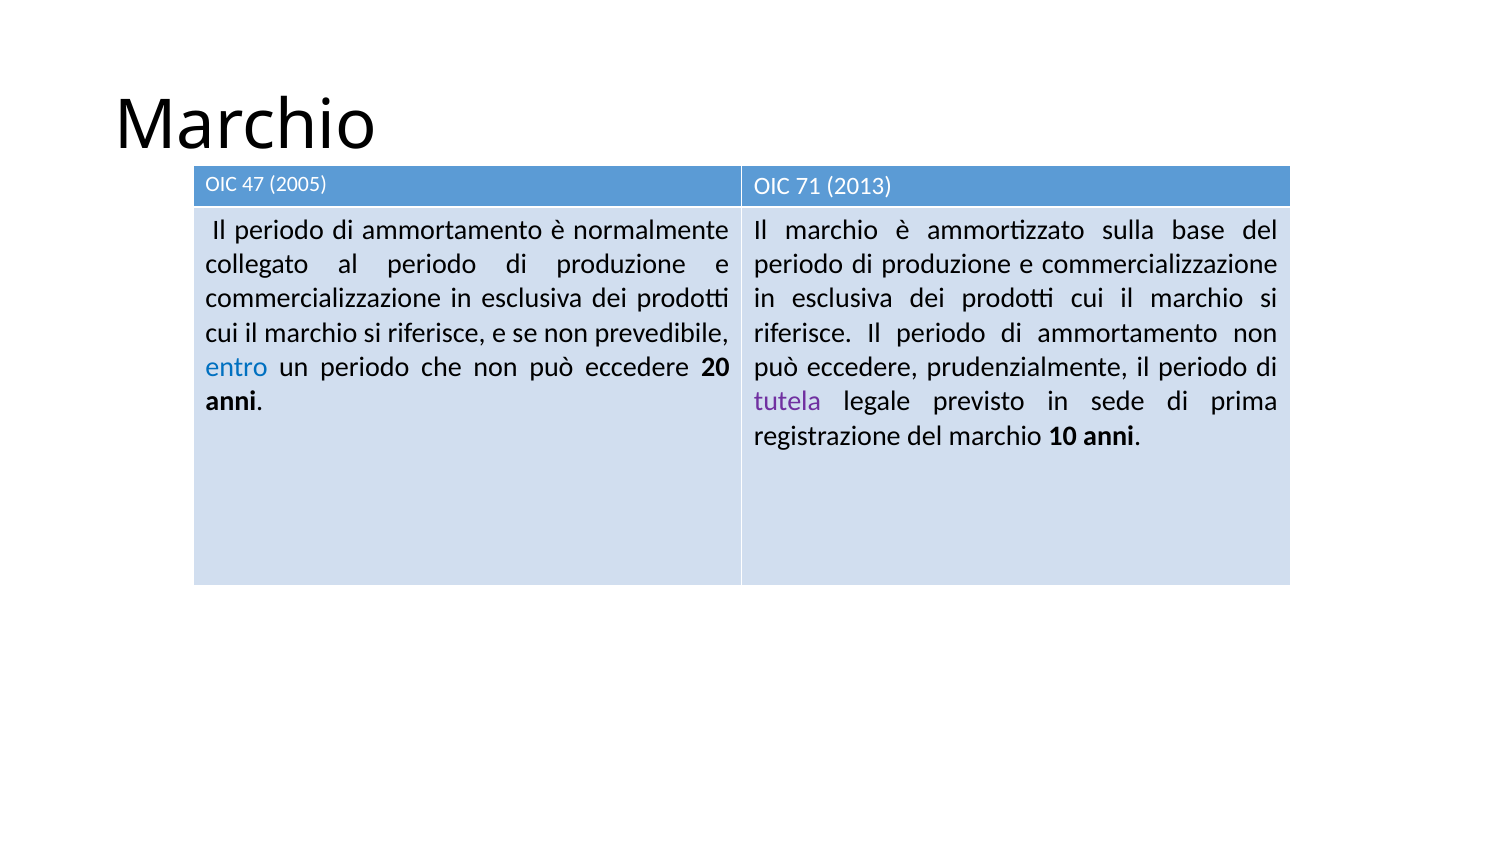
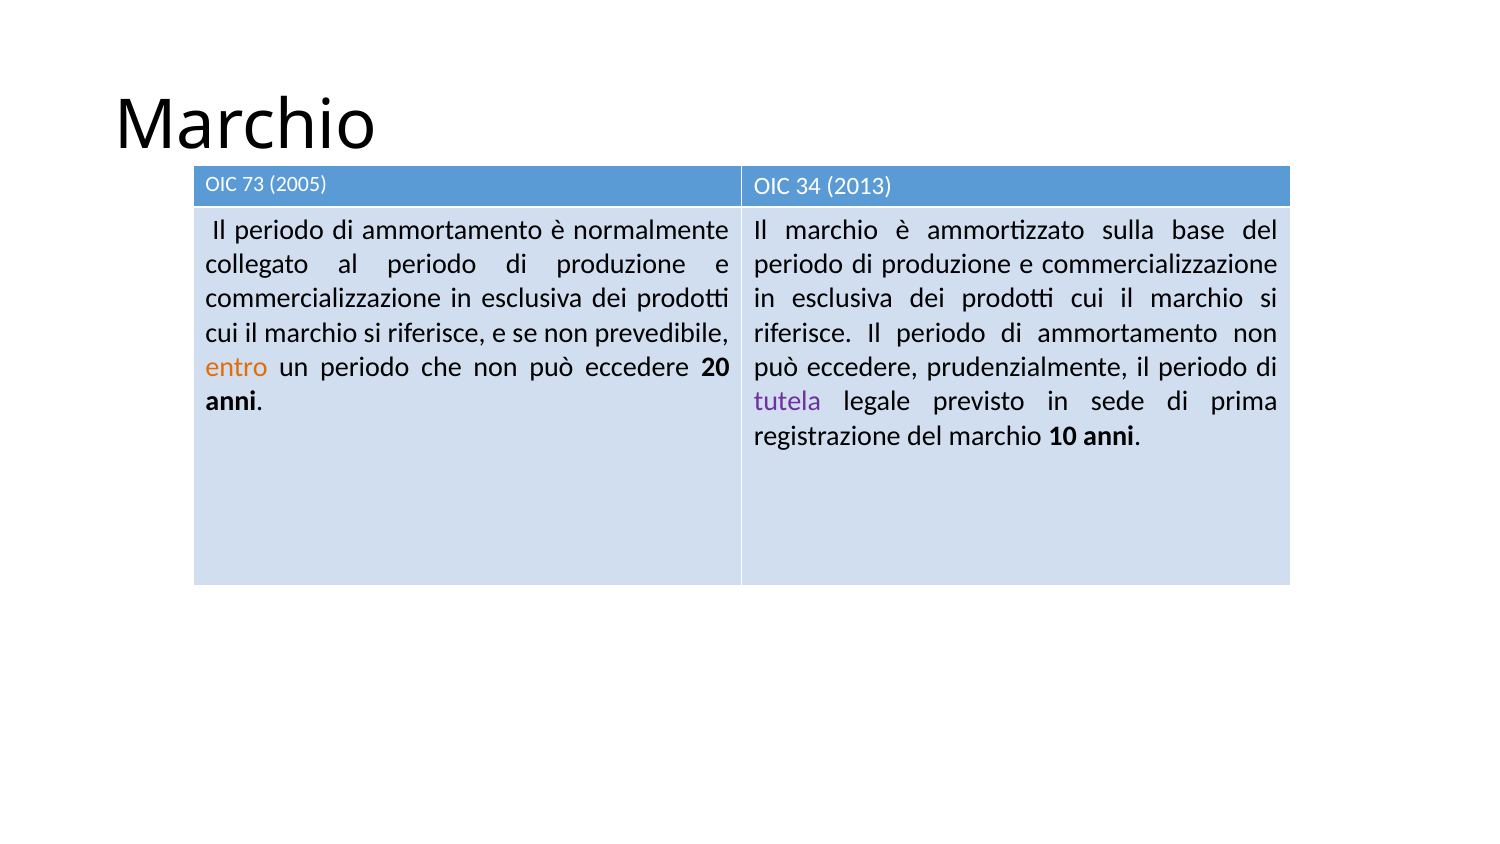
47: 47 -> 73 (253, 184)
71: 71 -> 34 (808, 186)
entro colour: blue -> orange (237, 367)
